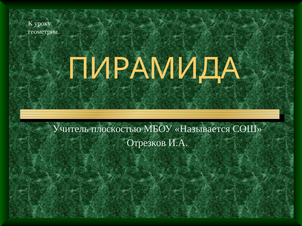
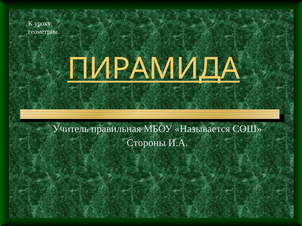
ПИРАМИДА underline: none -> present (154, 69)
плоскостью: плоскостью -> правильная (116, 129)
Отрезков: Отрезков -> Стороны (146, 143)
